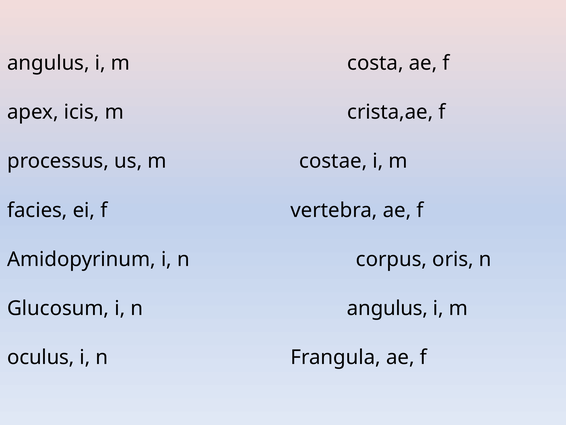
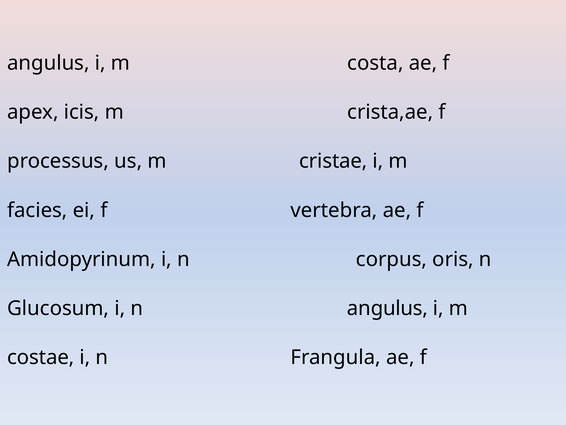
costae: costae -> cristae (333, 161)
oculus: oculus -> costae (41, 357)
